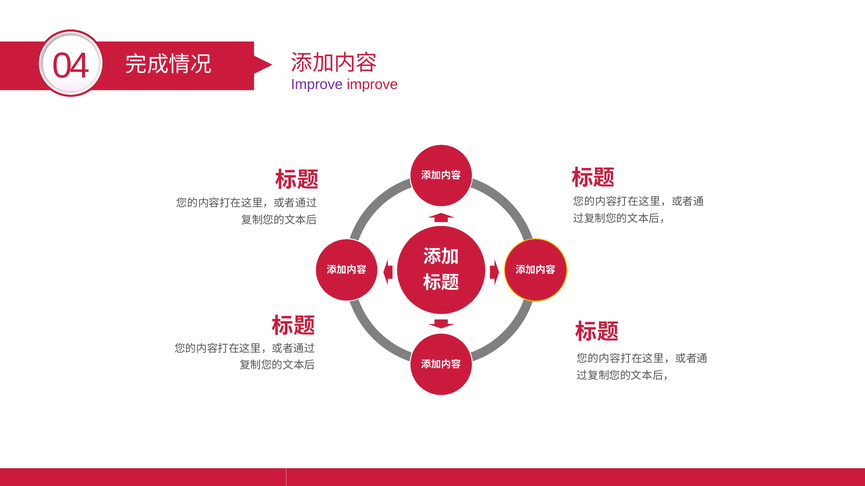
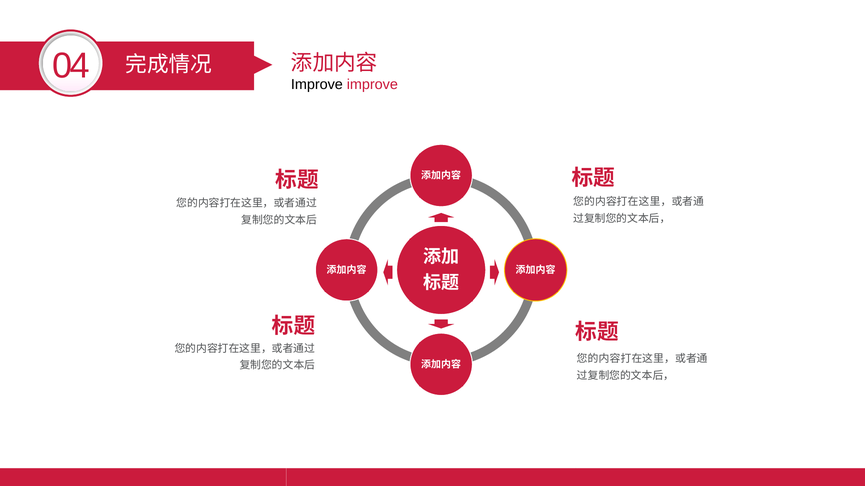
Improve colour: purple -> black (317, 84)
